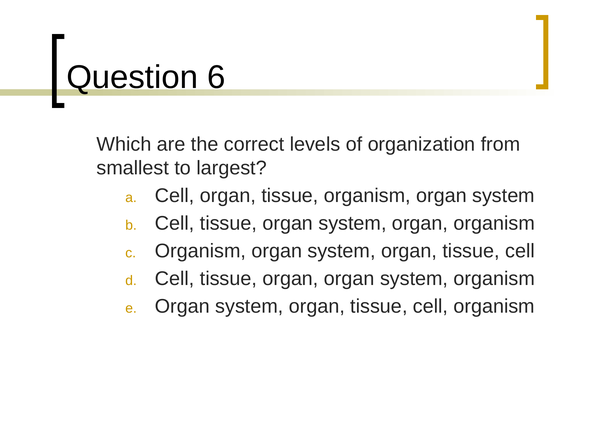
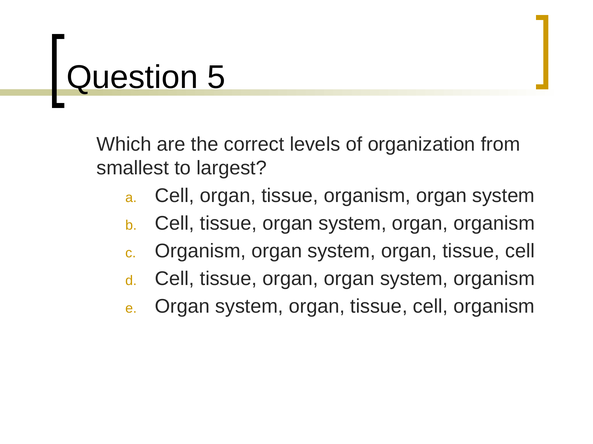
6: 6 -> 5 (216, 77)
